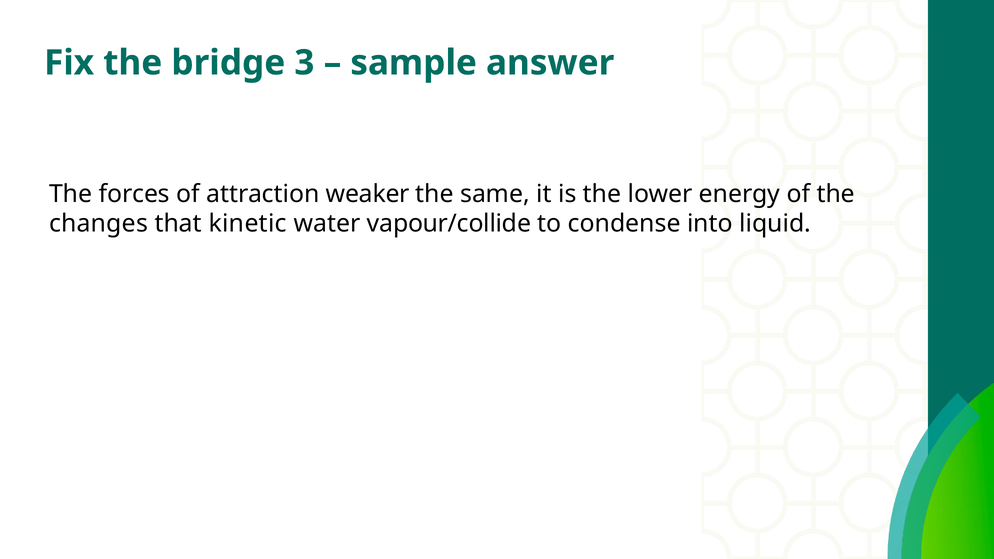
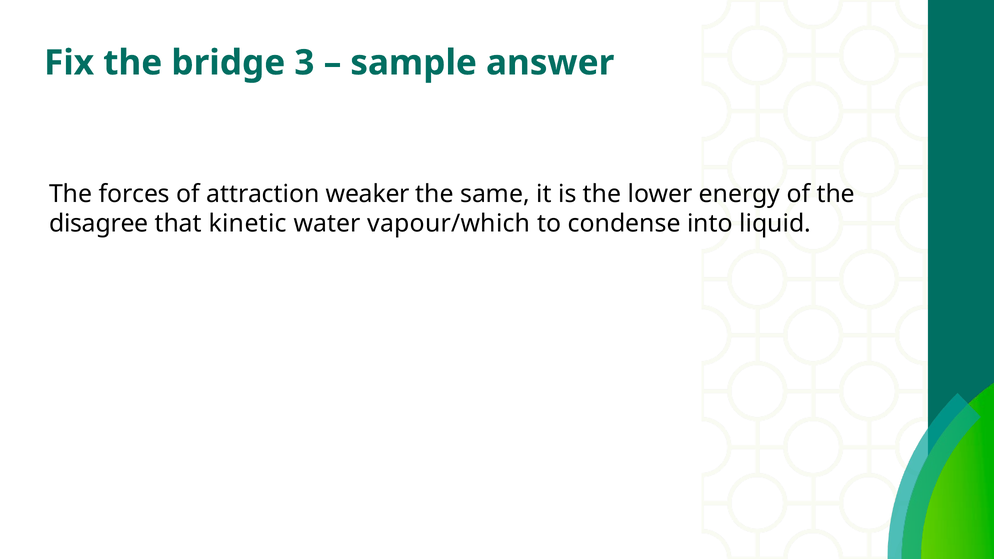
changes: changes -> disagree (99, 224)
vapour/collide: vapour/collide -> vapour/which (449, 224)
